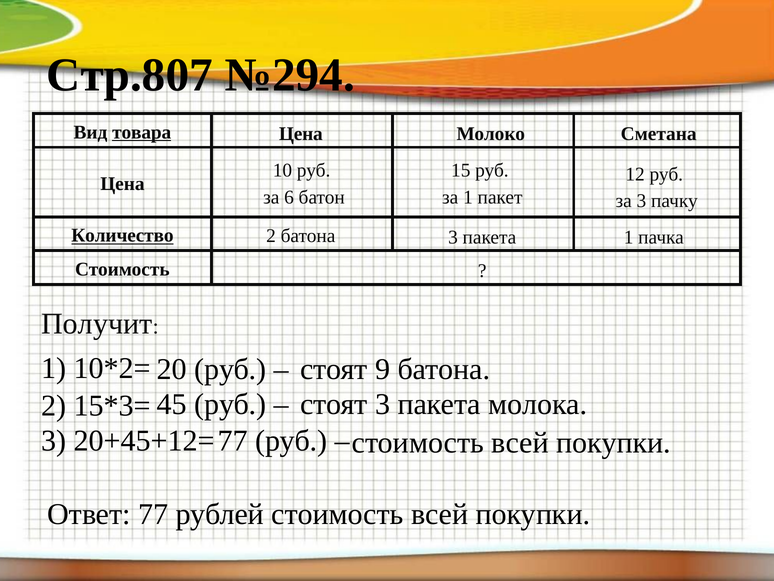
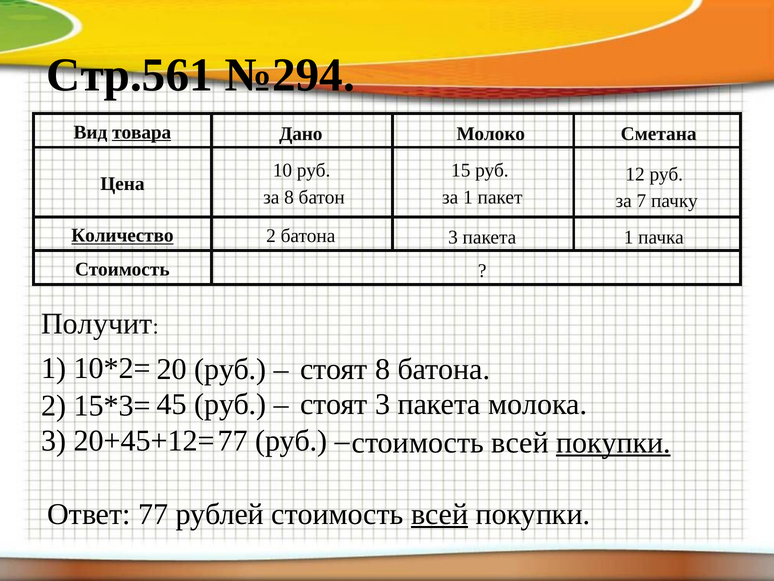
Стр.807: Стр.807 -> Стр.561 (130, 75)
Цена: Цена -> Дано (301, 134)
за 6: 6 -> 8 (289, 197)
за 3: 3 -> 7 (641, 201)
стоят 9: 9 -> 8 (383, 369)
покупки underline: none -> present (613, 442)
всей underline: none -> present (440, 514)
